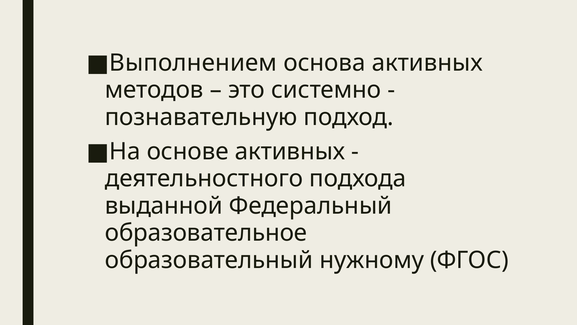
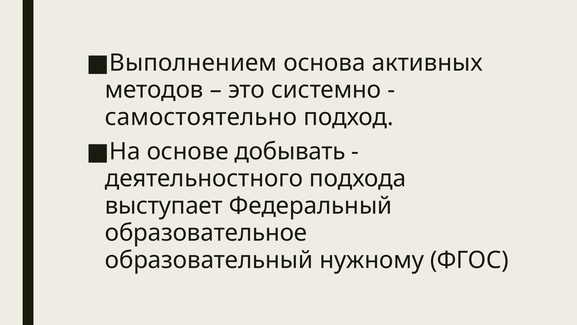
познавательную: познавательную -> самостоятельно (201, 117)
основе активных: активных -> добывать (290, 151)
выданной: выданной -> выступает (164, 205)
